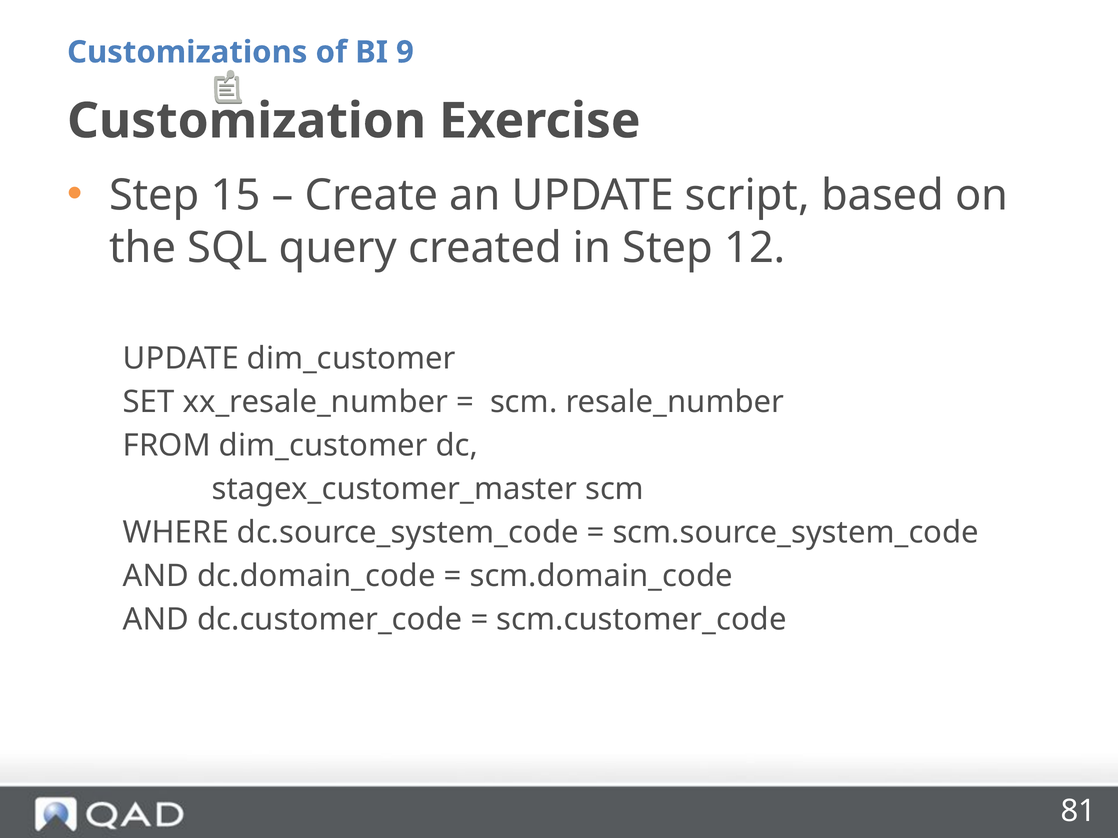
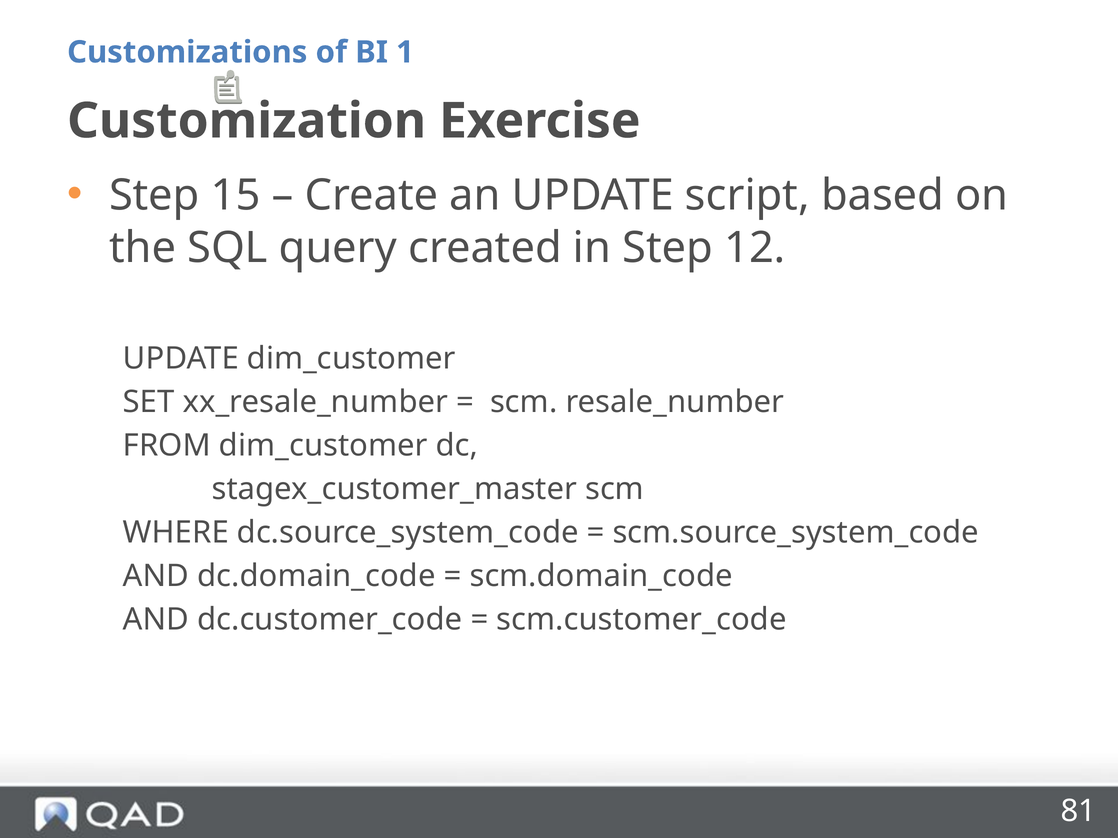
9: 9 -> 1 (405, 52)
